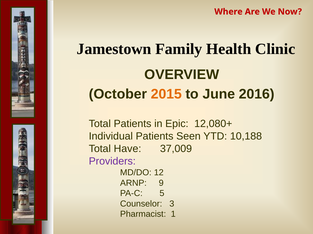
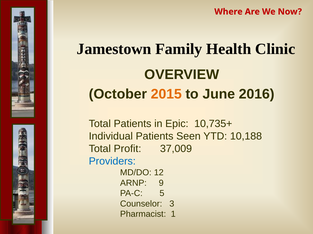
12,080+: 12,080+ -> 10,735+ (213, 124)
Have: Have -> Profit (128, 149)
Providers colour: purple -> blue (112, 162)
